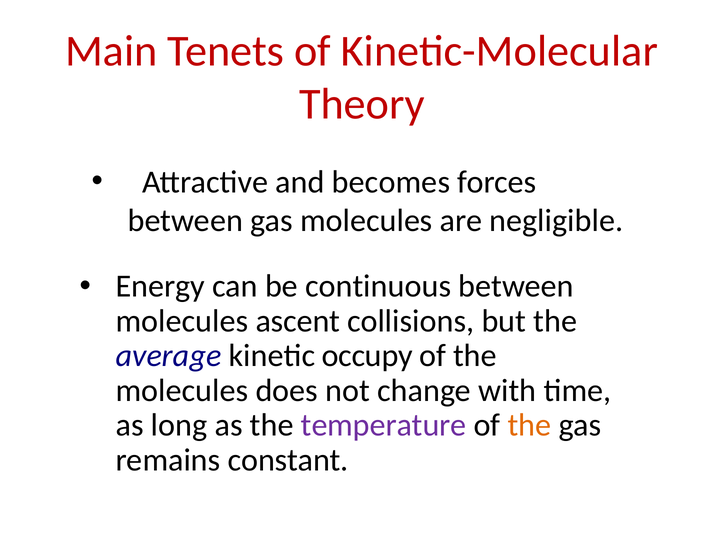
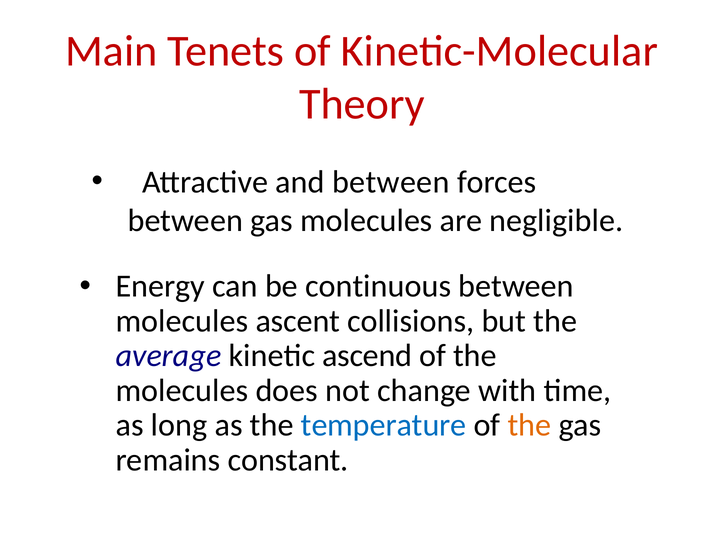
and becomes: becomes -> between (391, 182)
occupy: occupy -> ascend (367, 356)
temperature colour: purple -> blue (384, 425)
